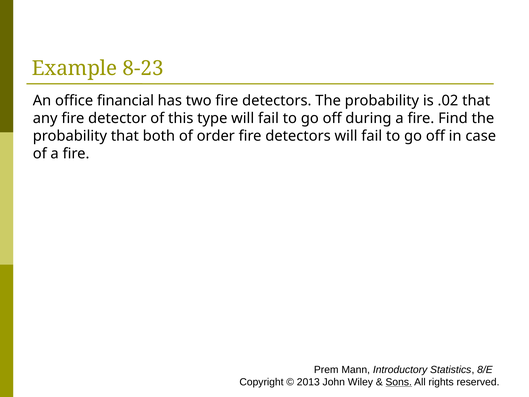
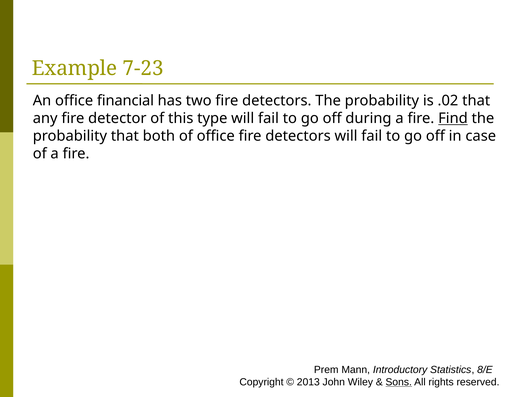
8-23: 8-23 -> 7-23 (143, 68)
Find underline: none -> present (453, 118)
of order: order -> office (216, 136)
